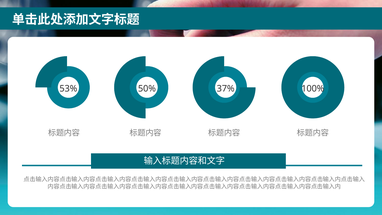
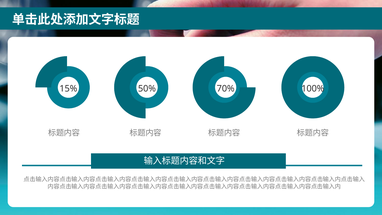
53%: 53% -> 15% (68, 89)
37%: 37% -> 70% (226, 89)
